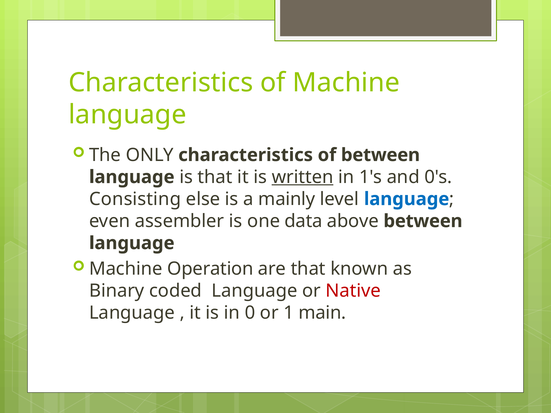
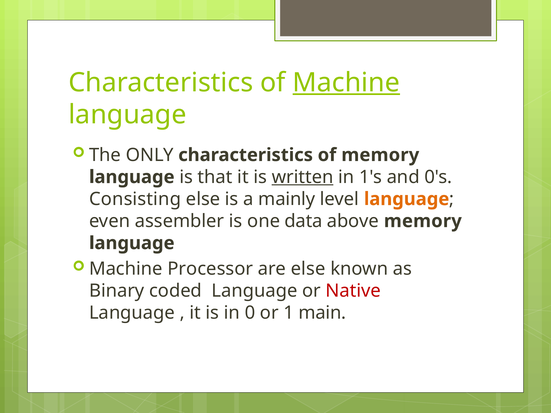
Machine underline: none -> present (346, 83)
of between: between -> memory (380, 155)
language colour: blue -> orange (407, 199)
above between: between -> memory (423, 221)
Operation: Operation -> Processor (210, 269)
are that: that -> else (308, 269)
